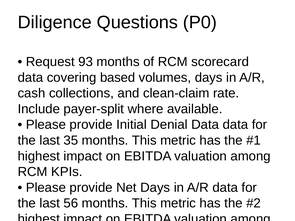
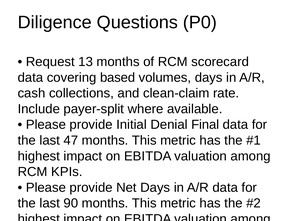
93: 93 -> 13 (86, 62)
Denial Data: Data -> Final (205, 125)
35: 35 -> 47 (71, 141)
56: 56 -> 90 (71, 203)
